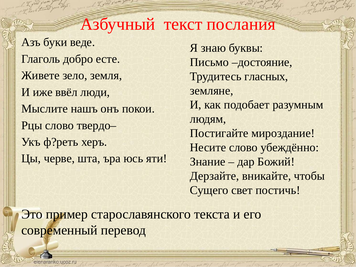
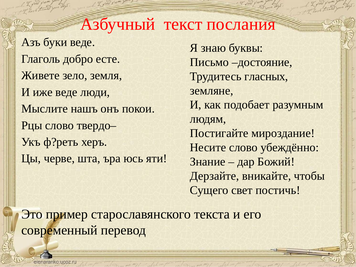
иже ввёл: ввёл -> веде (66, 92)
